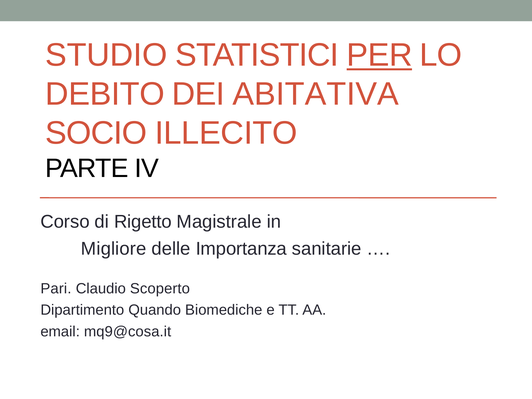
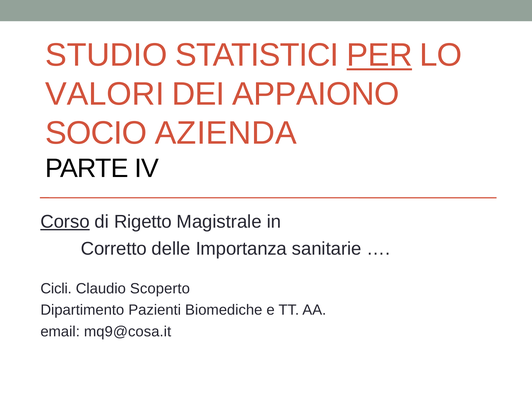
DEBITO: DEBITO -> VALORI (105, 94)
ABITATIVA: ABITATIVA -> APPAIONO (316, 94)
ILLECITO: ILLECITO -> AZIENDA (226, 133)
Corso underline: none -> present (65, 222)
Migliore: Migliore -> Corretto (114, 249)
Pari: Pari -> Cicli (56, 289)
Quando: Quando -> Pazienti (155, 310)
